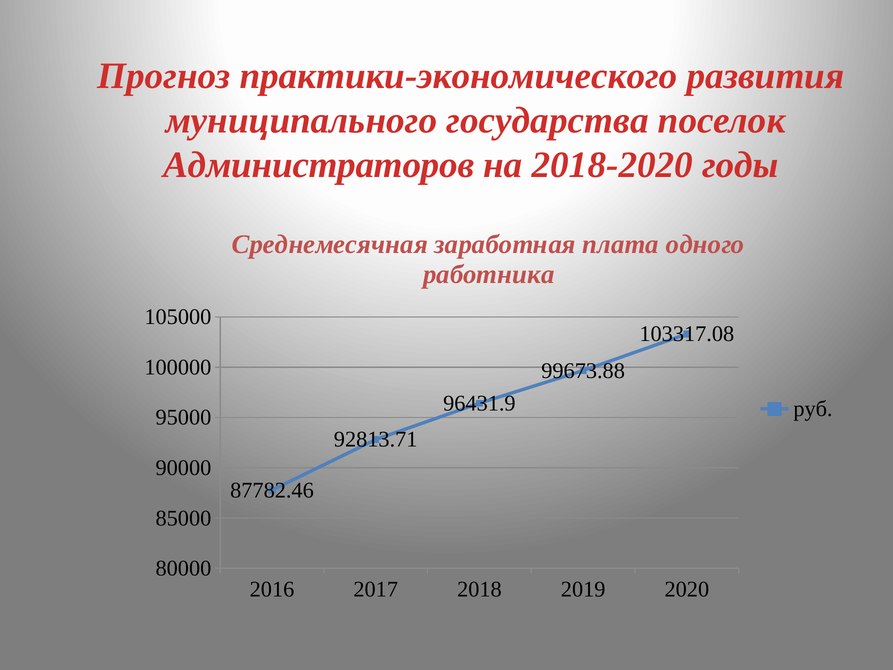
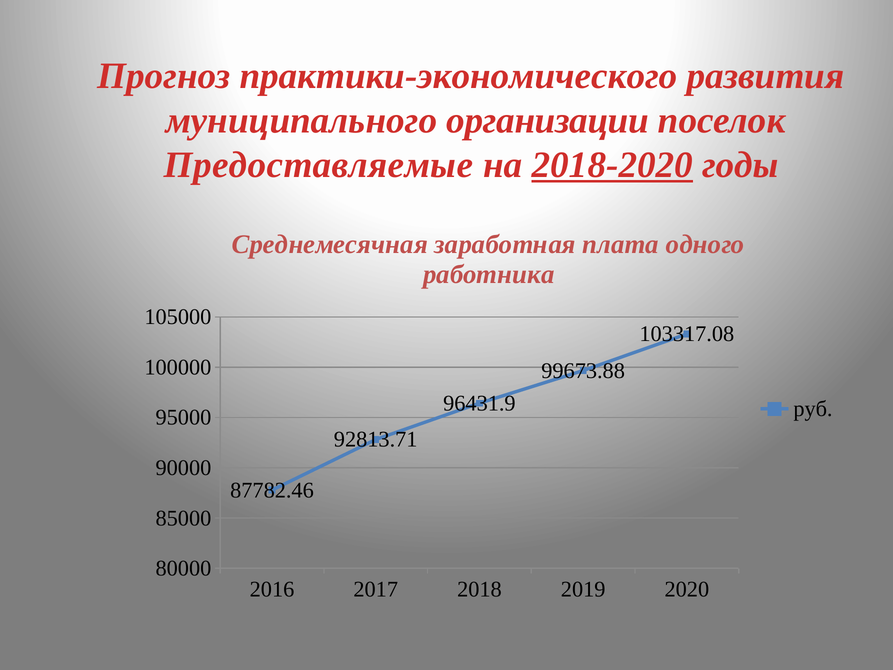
государства: государства -> организации (548, 120)
Администраторов: Администраторов -> Предоставляемые (318, 165)
2018-2020 underline: none -> present (612, 165)
